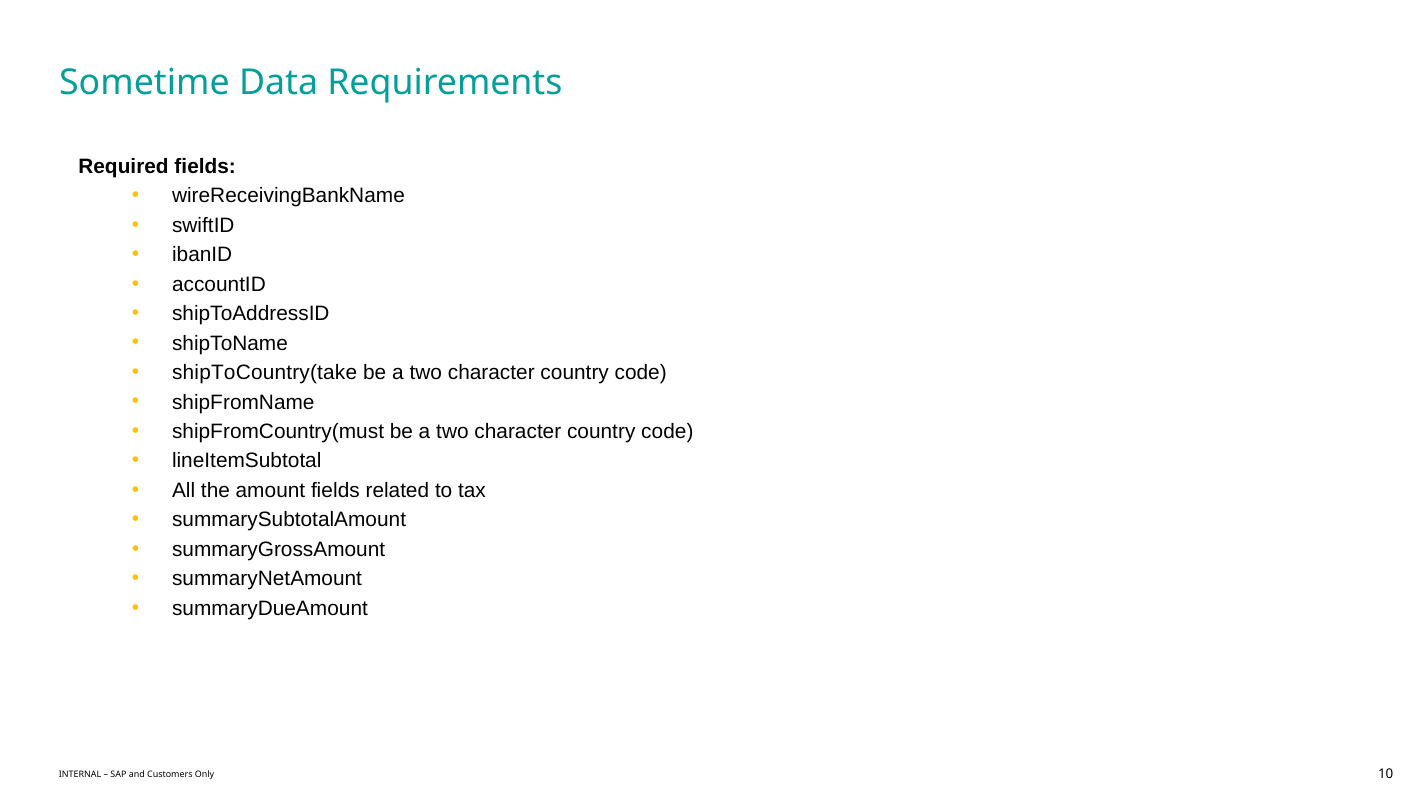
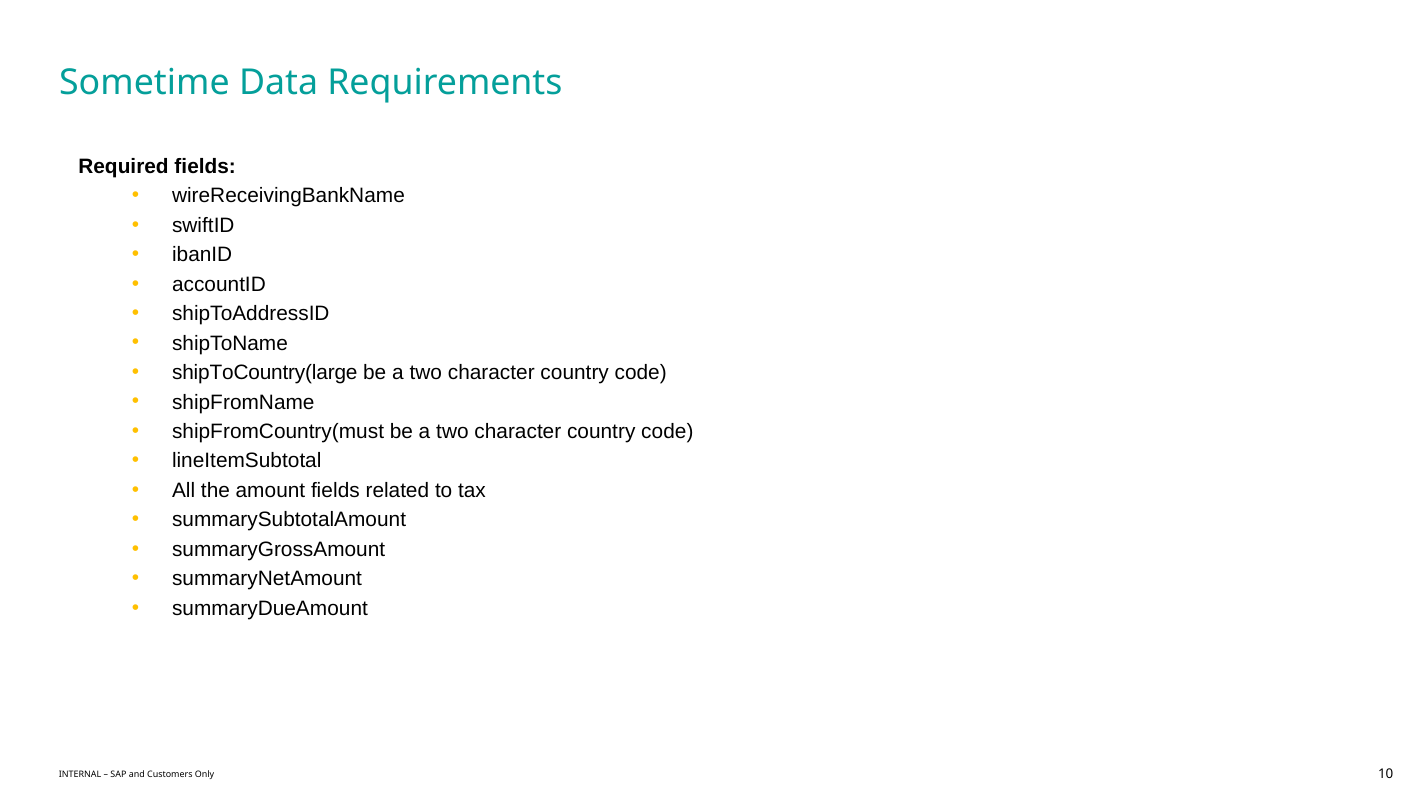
shipToCountry(take: shipToCountry(take -> shipToCountry(large (265, 373)
